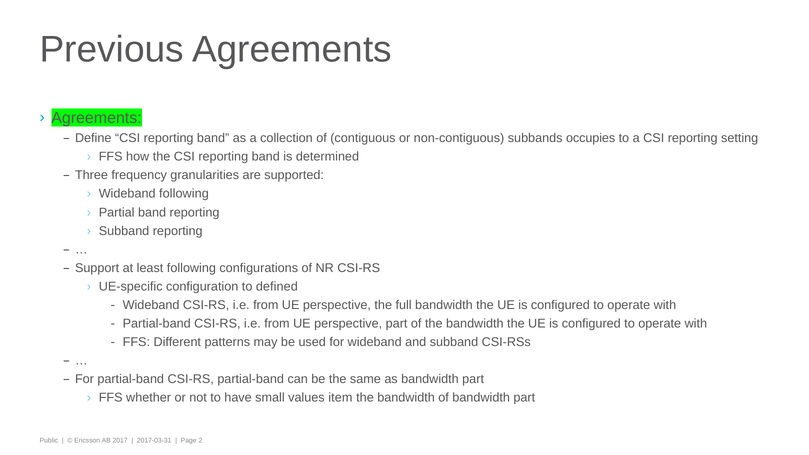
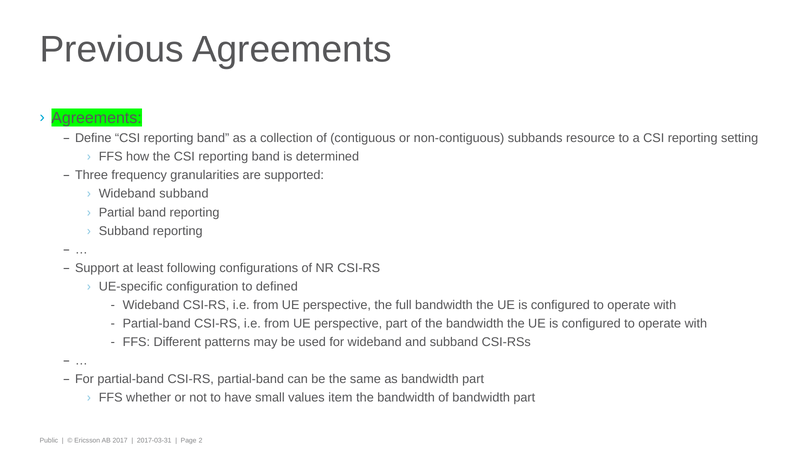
occupies: occupies -> resource (591, 138)
Wideband following: following -> subband (184, 194)
